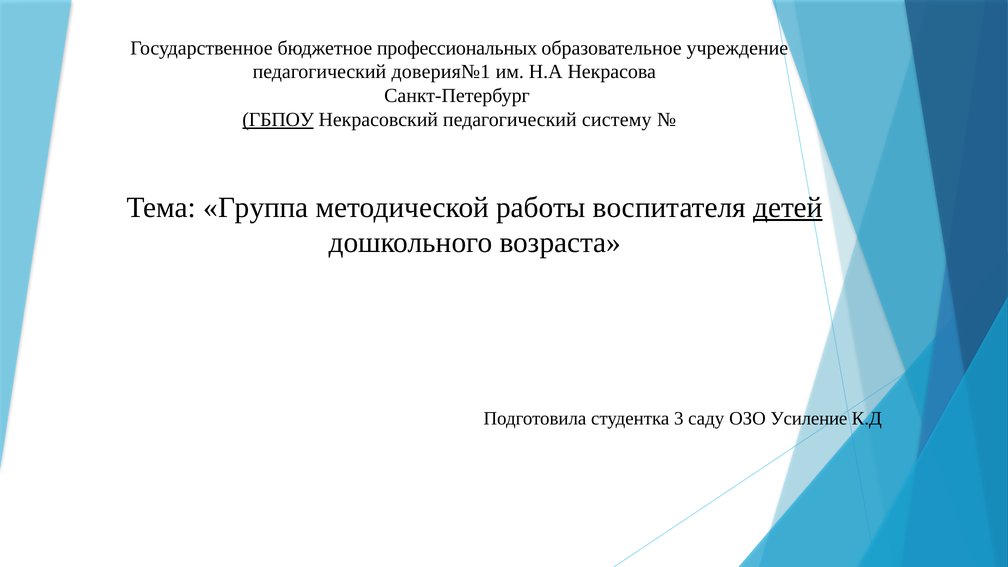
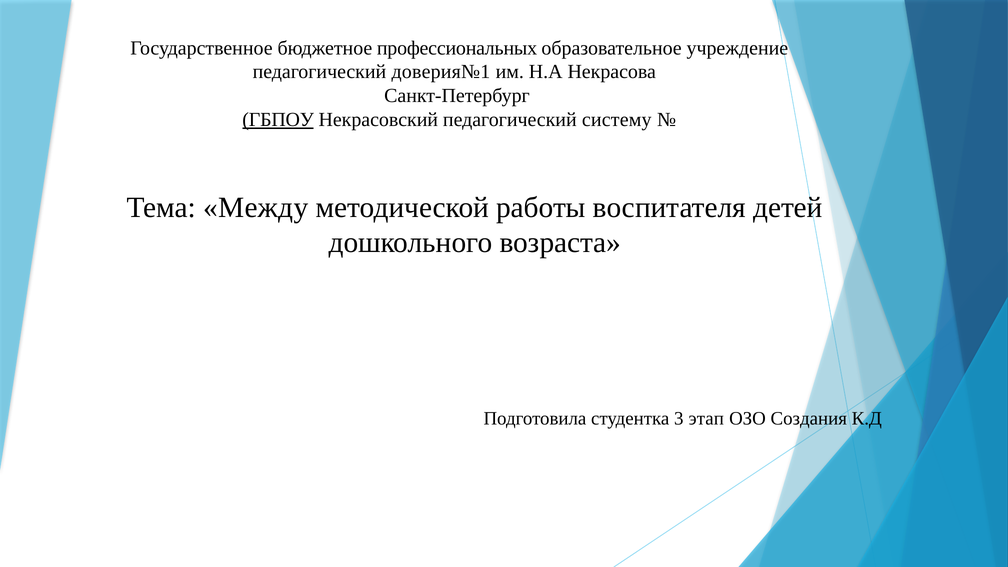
Группа: Группа -> Между (256, 207)
детей underline: present -> none (788, 207)
саду: саду -> этап (706, 419)
Усиление: Усиление -> Создания (809, 419)
